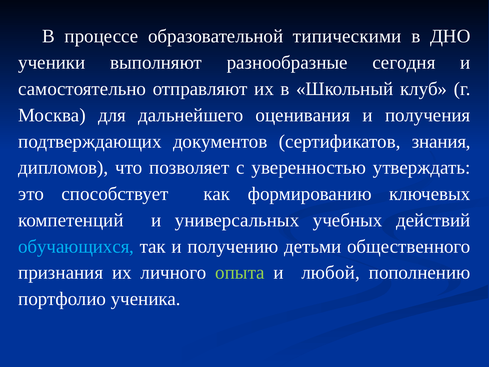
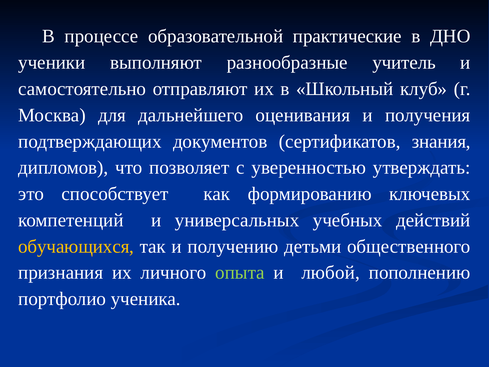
типическими: типическими -> практические (347, 36)
сегодня: сегодня -> учитель (404, 63)
обучающихся colour: light blue -> yellow (76, 246)
